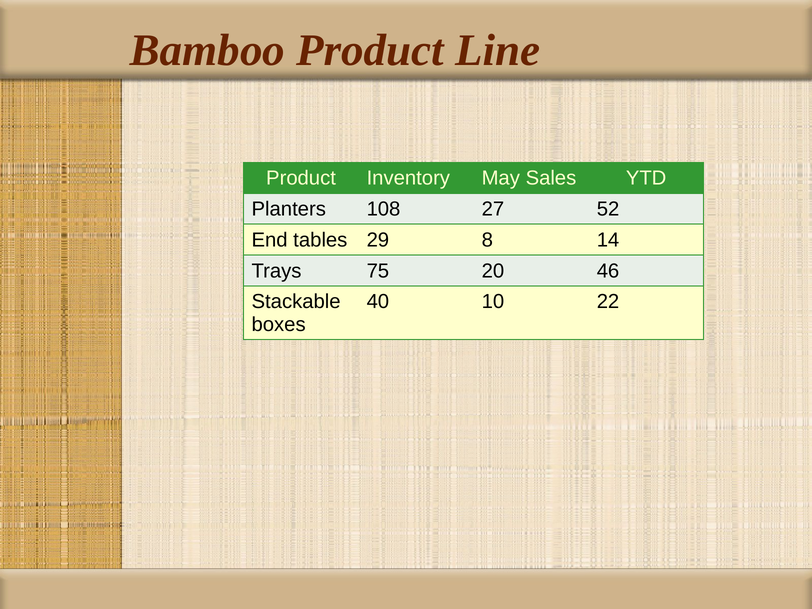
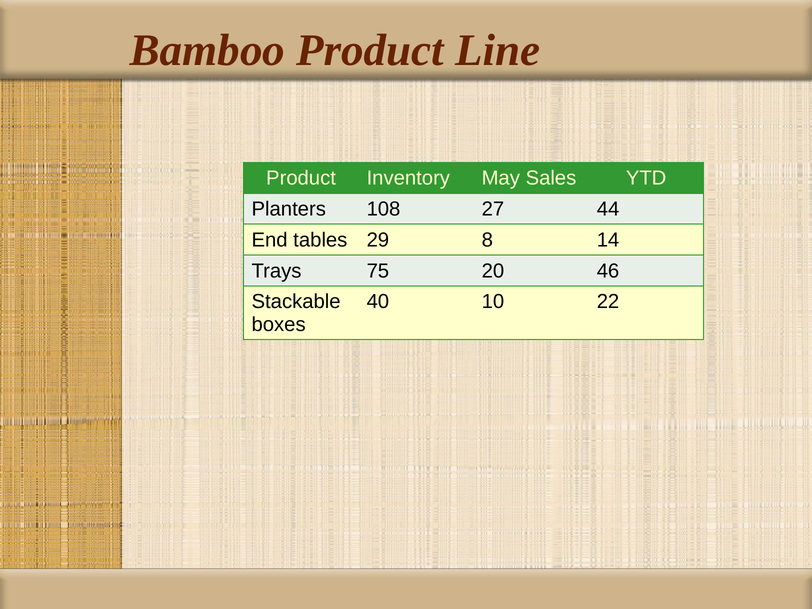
52: 52 -> 44 (608, 209)
